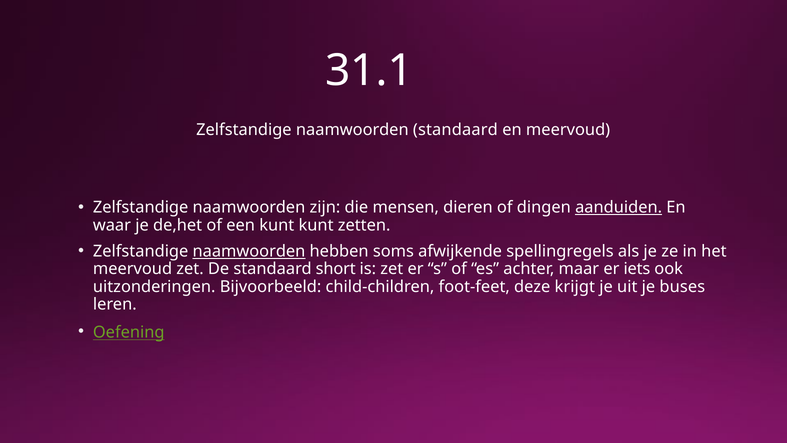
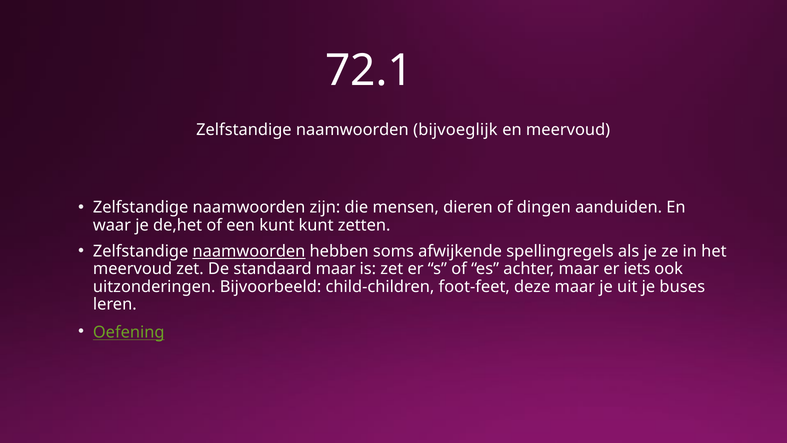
31.1: 31.1 -> 72.1 (369, 70)
naamwoorden standaard: standaard -> bijvoeglijk (455, 130)
aanduiden underline: present -> none (619, 207)
standaard short: short -> maar (336, 269)
deze krijgt: krijgt -> maar (575, 287)
